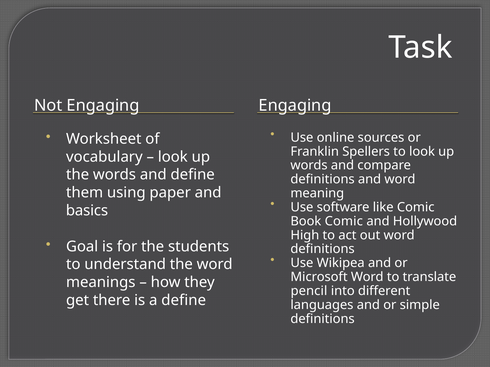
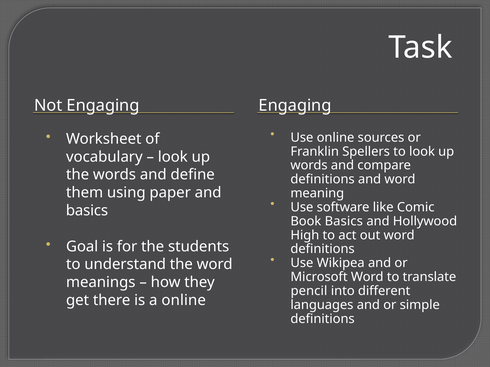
Book Comic: Comic -> Basics (344, 221)
a define: define -> online (184, 301)
